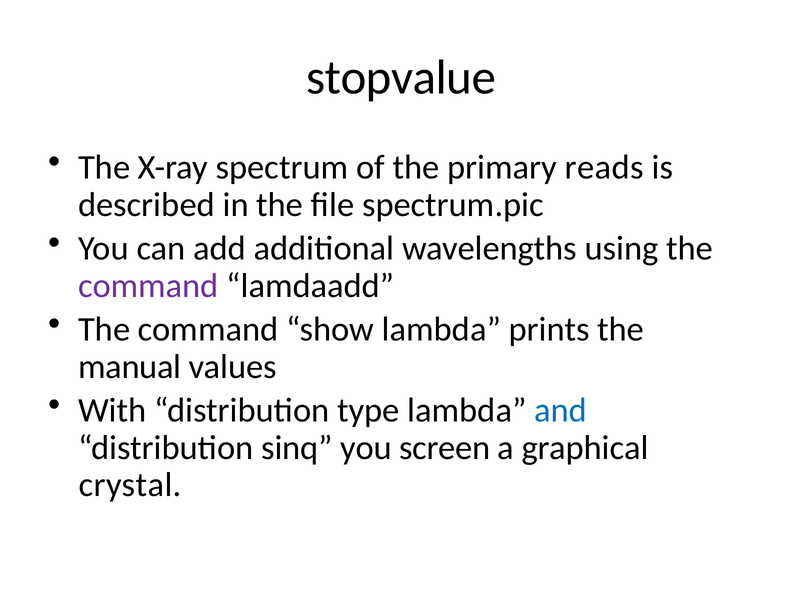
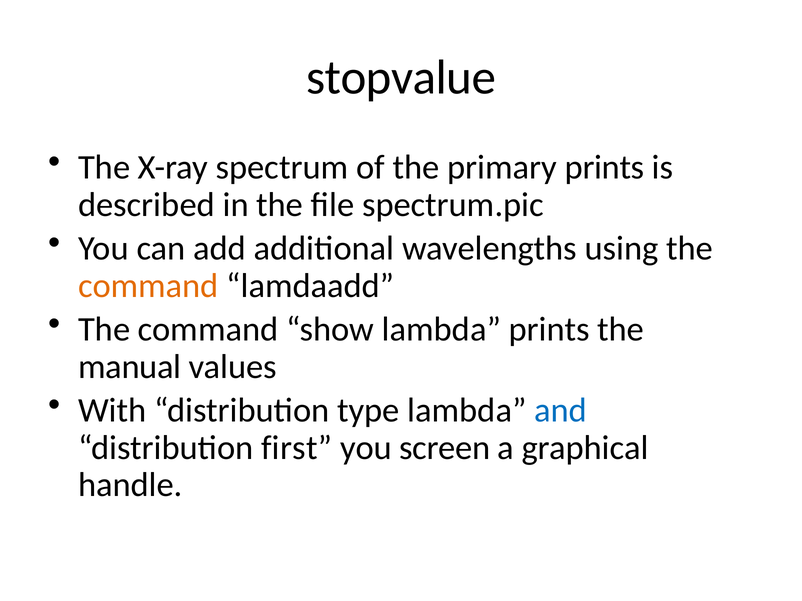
primary reads: reads -> prints (605, 168)
command colour: purple -> orange (148, 286)
sinq: sinq -> first (297, 448)
crystal: crystal -> handle (130, 485)
